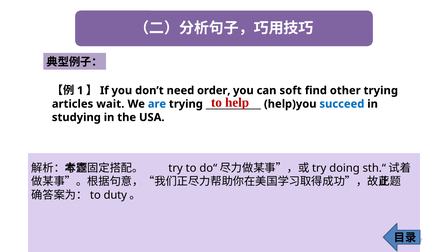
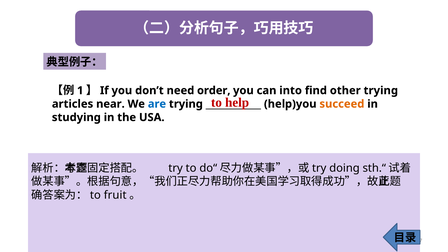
soft: soft -> into (291, 91)
wait: wait -> near (110, 104)
succeed colour: blue -> orange (342, 104)
duty: duty -> fruit (115, 195)
